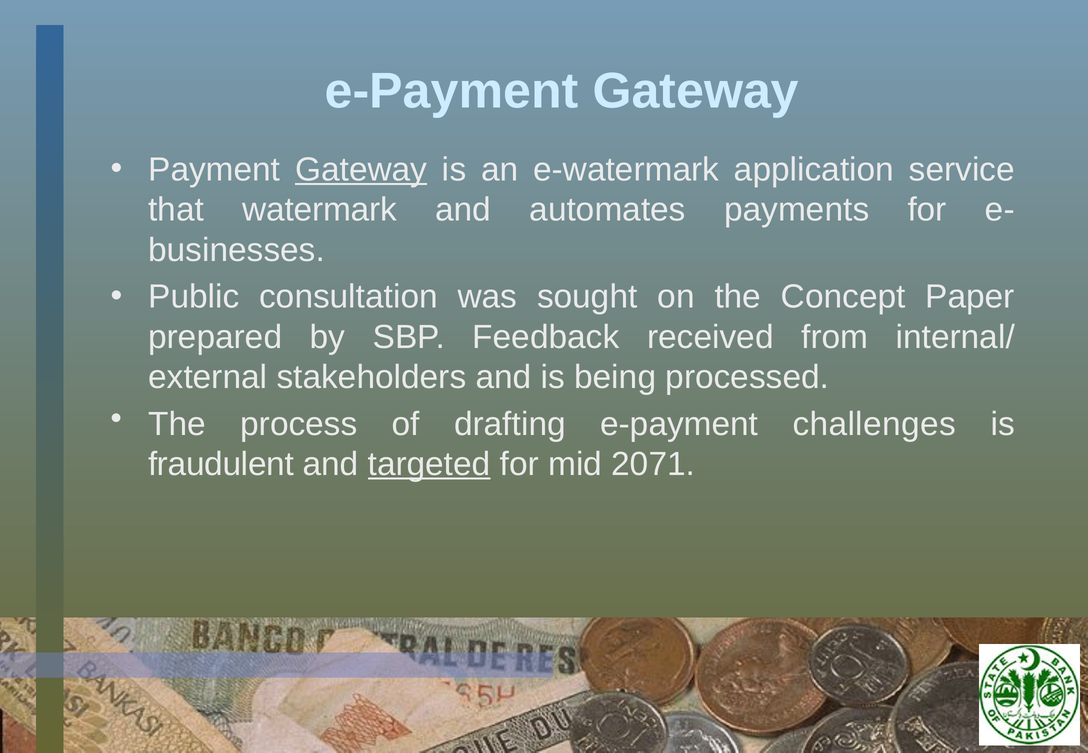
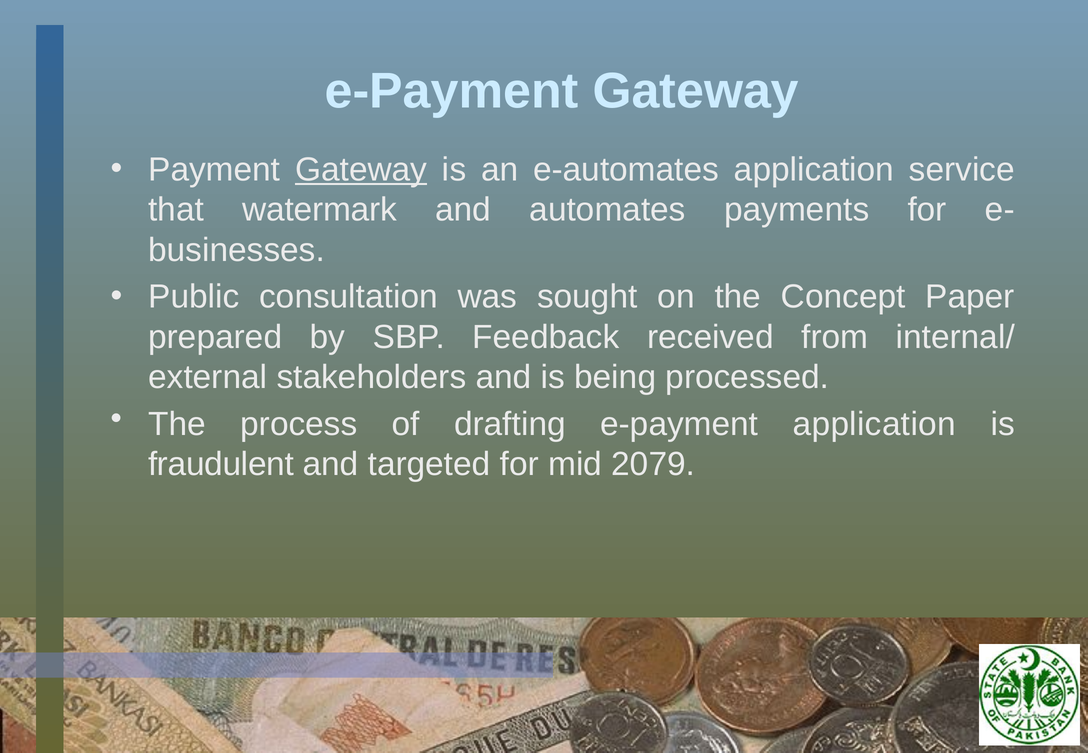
e-watermark: e-watermark -> e-automates (626, 170)
e-payment challenges: challenges -> application (874, 424)
targeted underline: present -> none (429, 464)
2071: 2071 -> 2079 (653, 464)
